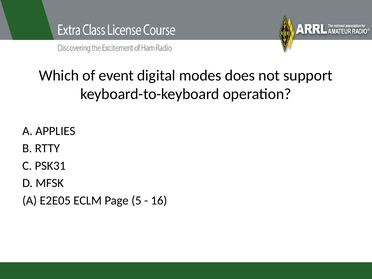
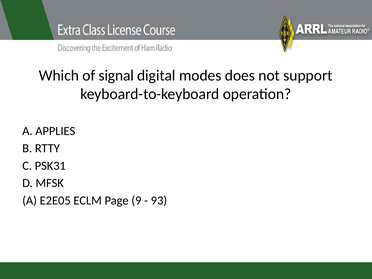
event: event -> signal (116, 75)
5: 5 -> 9 (136, 200)
16: 16 -> 93 (159, 200)
